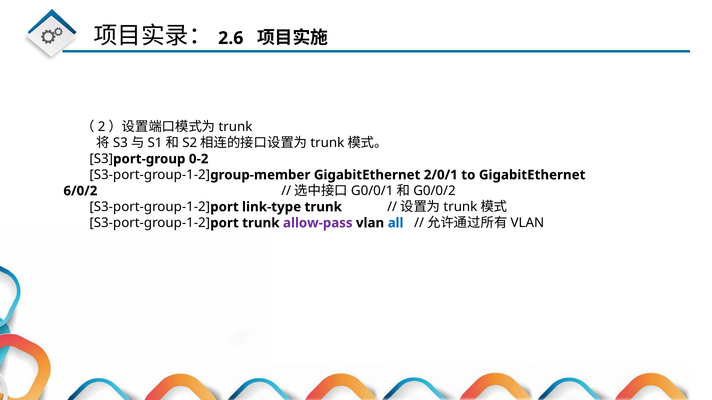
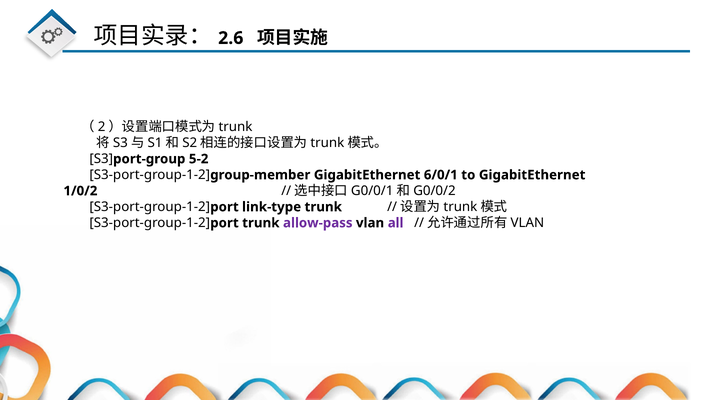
0-2: 0-2 -> 5-2 (199, 159)
2/0/1: 2/0/1 -> 6/0/1 (441, 175)
6/0/2: 6/0/2 -> 1/0/2 (80, 191)
all colour: blue -> purple (396, 223)
